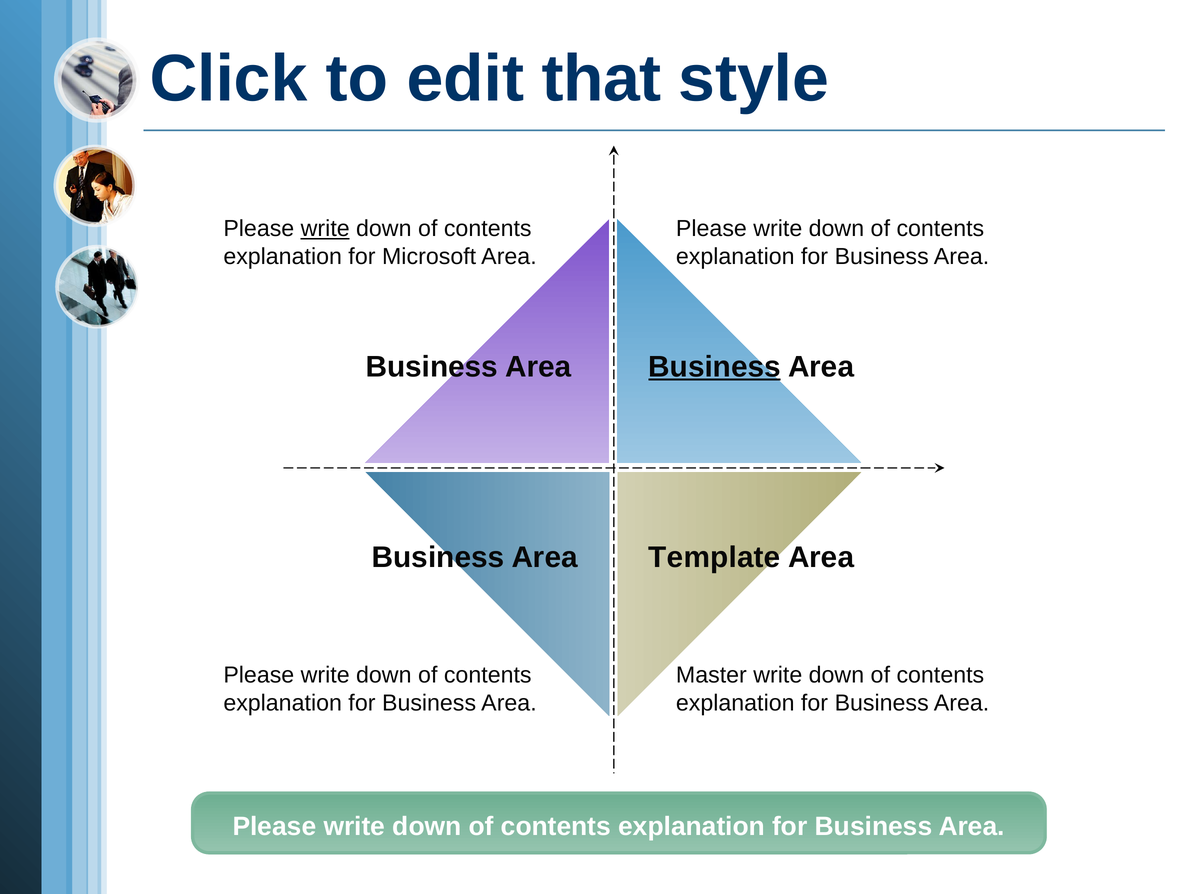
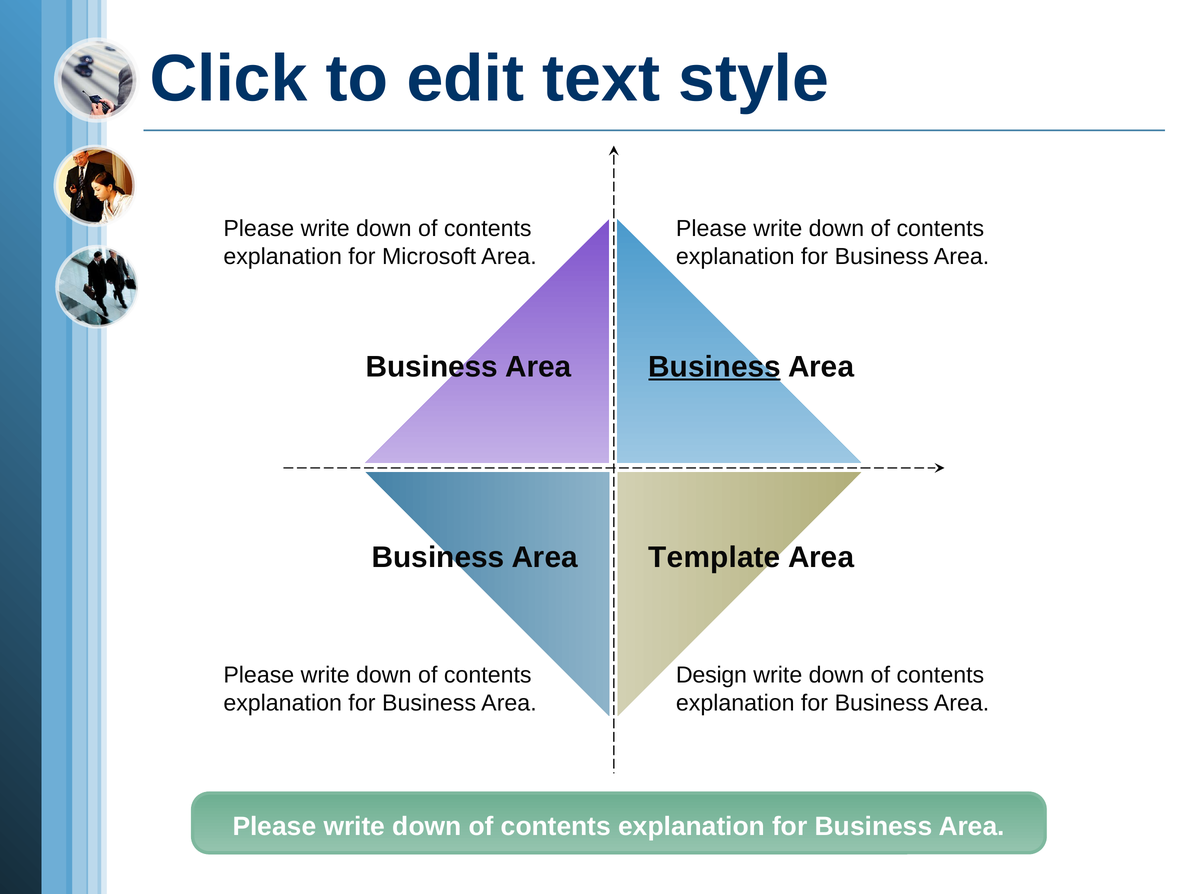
that: that -> text (601, 79)
write underline: present -> none (325, 229)
Master: Master -> Design (711, 675)
